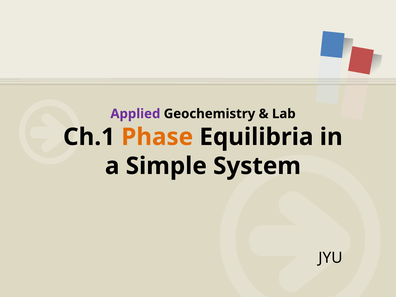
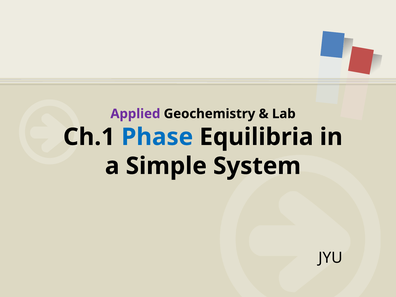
Phase colour: orange -> blue (157, 137)
